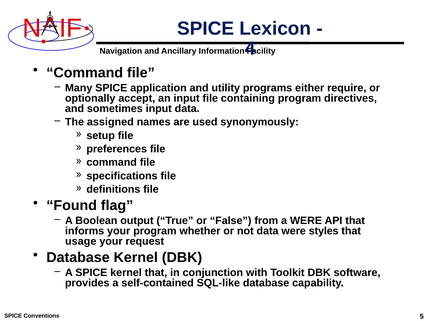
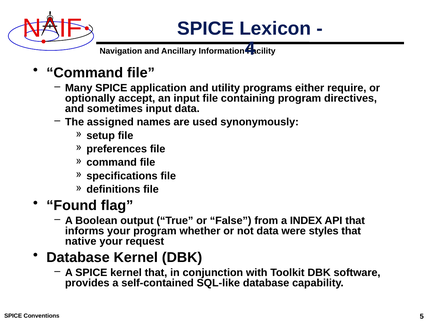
a WERE: WERE -> INDEX (306, 221)
usage: usage -> native (81, 241)
